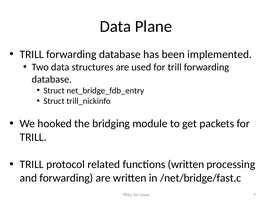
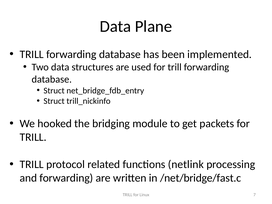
functions written: written -> netlink (186, 164)
